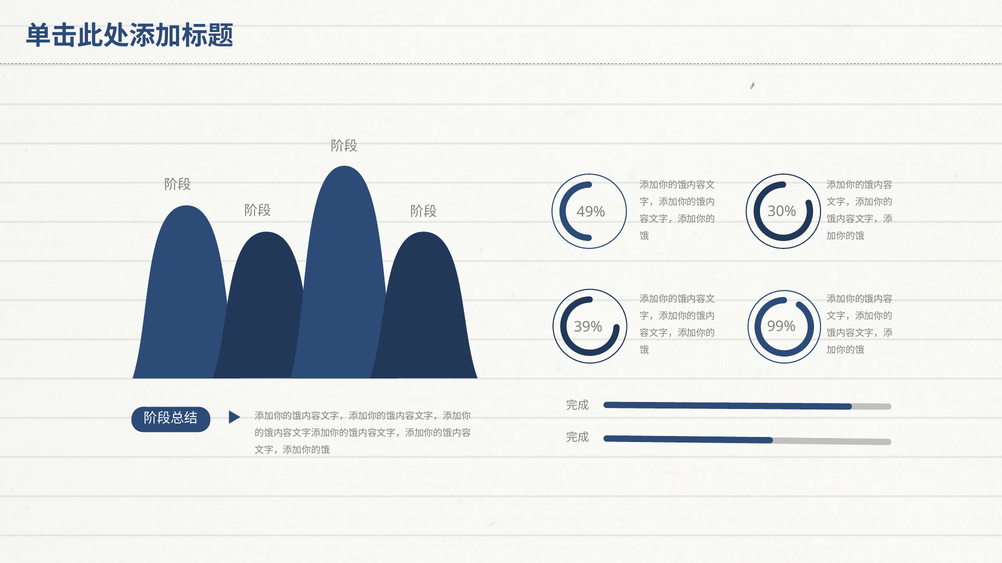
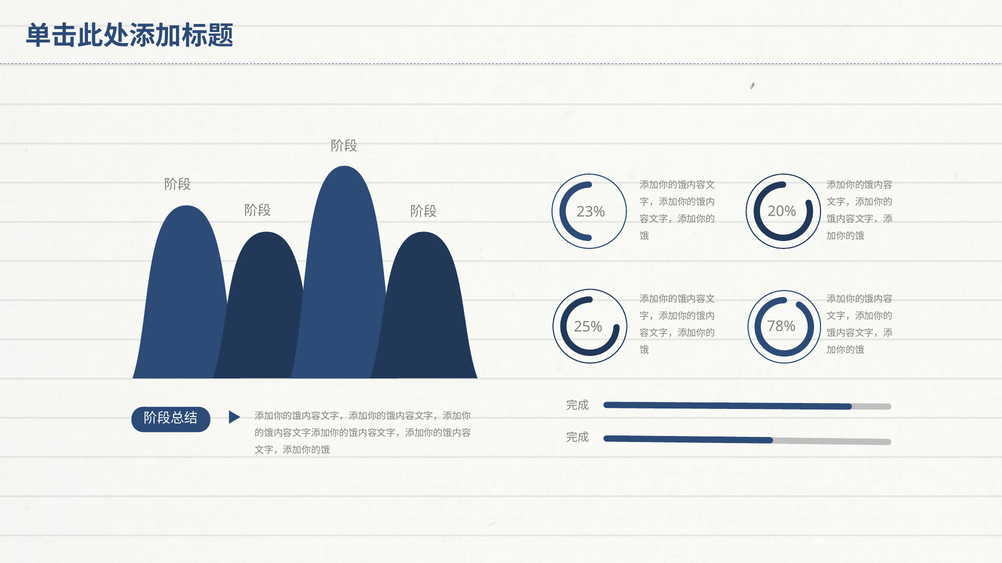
49%: 49% -> 23% (591, 212)
30%: 30% -> 20% (782, 212)
99%: 99% -> 78% (781, 327)
39%: 39% -> 25% (588, 327)
